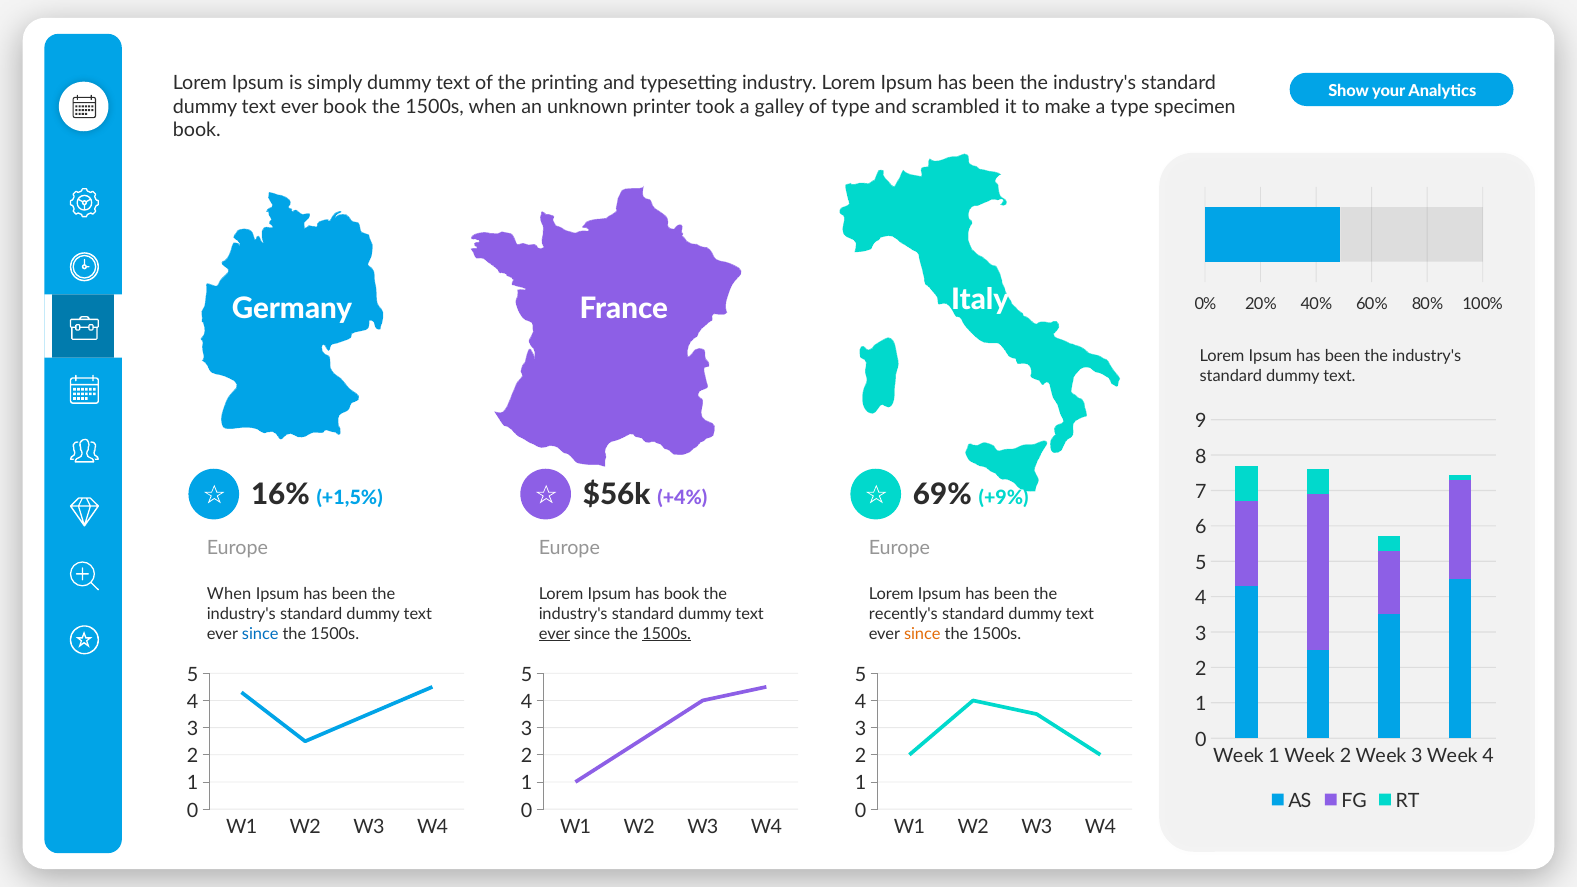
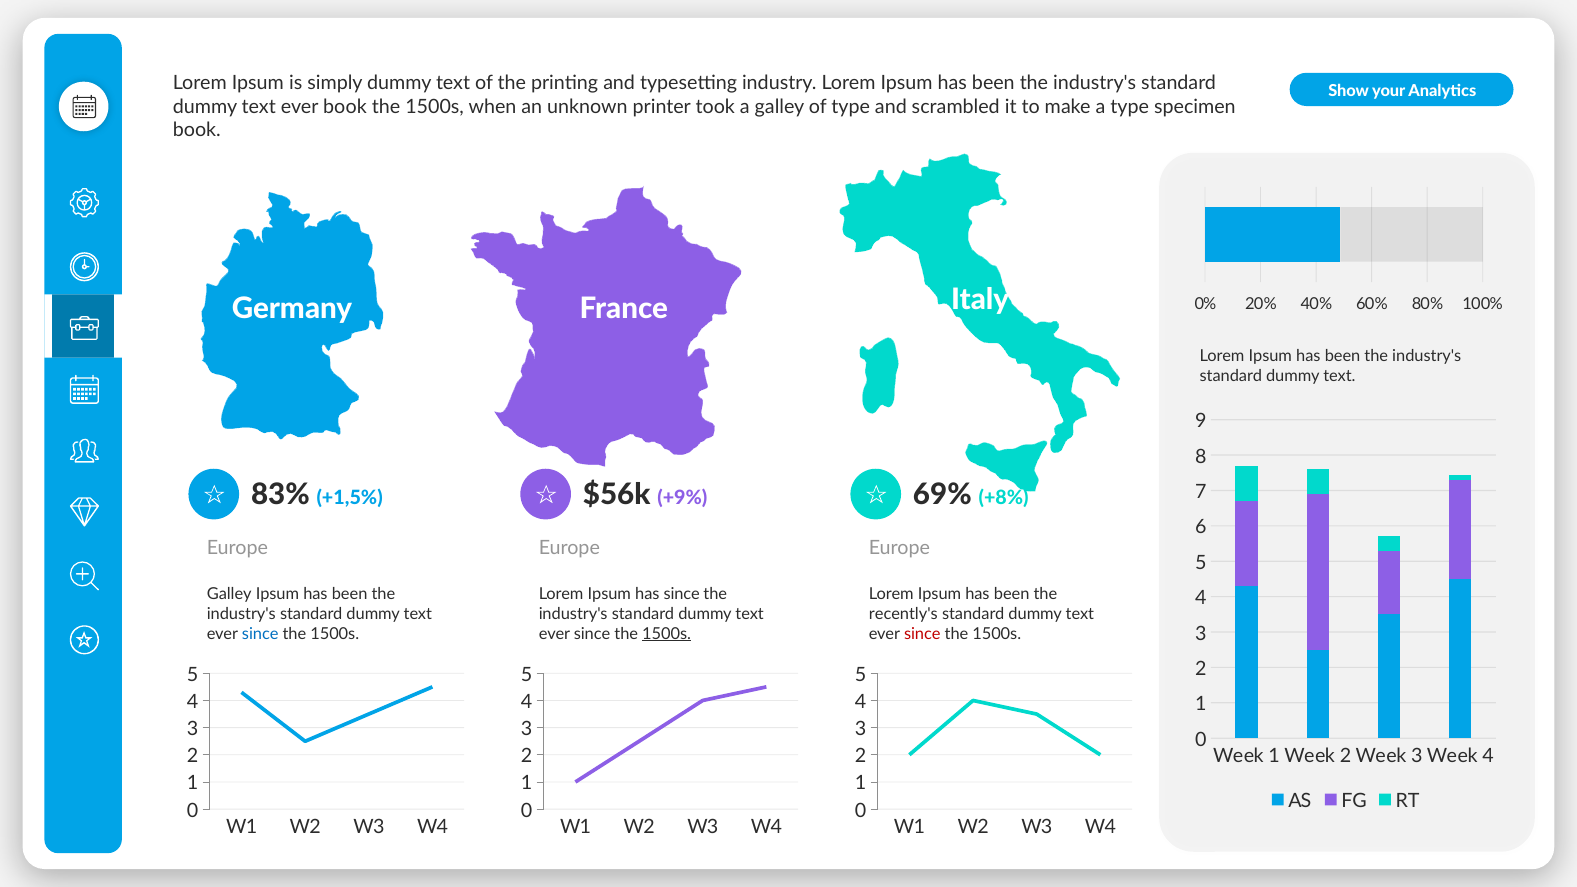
16%: 16% -> 83% (280, 495)
+4%: +4% -> +9% (682, 498)
+9%: +9% -> +8% (1004, 498)
When: When -> Galley (229, 594)
has book: book -> since (682, 594)
ever underline: present -> none (554, 634)
since colour: orange -> red (922, 634)
